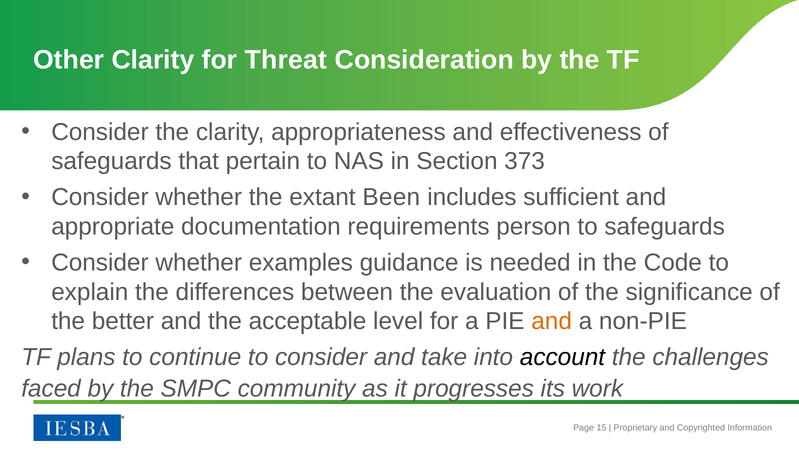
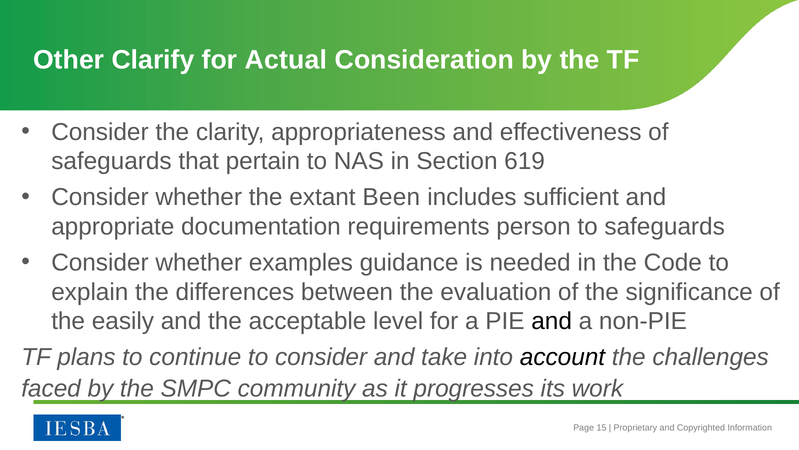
Other Clarity: Clarity -> Clarify (153, 60)
Threat: Threat -> Actual (286, 60)
373: 373 -> 619 (525, 161)
better: better -> easily (123, 321)
and colour: orange -> black (552, 321)
